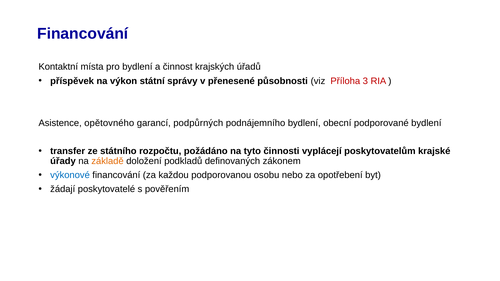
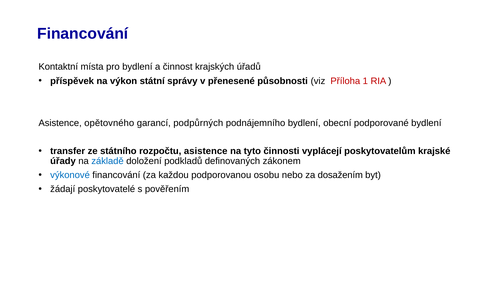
3: 3 -> 1 (365, 81)
rozpočtu požádáno: požádáno -> asistence (206, 151)
základě colour: orange -> blue (108, 161)
opotřebení: opotřebení -> dosažením (340, 175)
